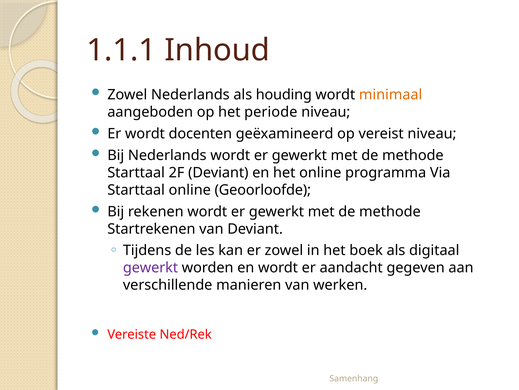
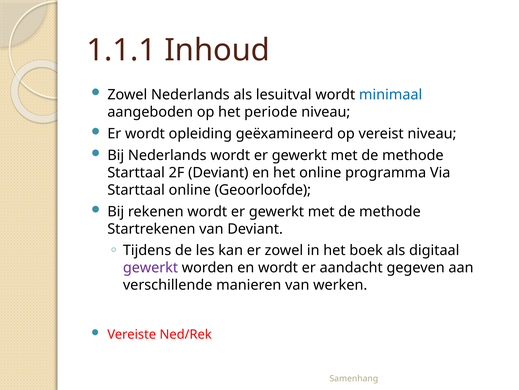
houding: houding -> lesuitval (284, 94)
minimaal colour: orange -> blue (391, 94)
docenten: docenten -> opleiding (200, 133)
